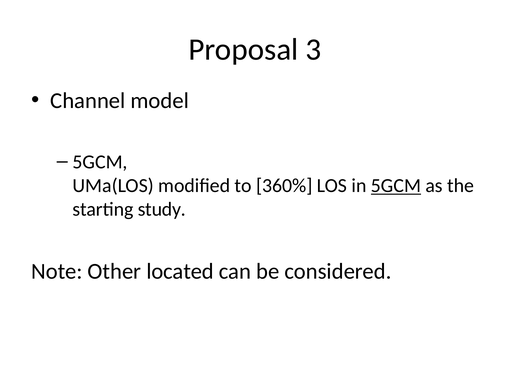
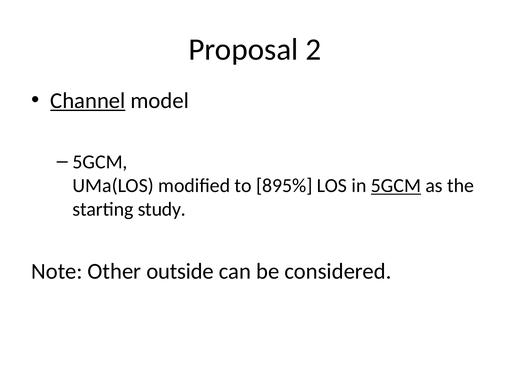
3: 3 -> 2 (313, 49)
Channel underline: none -> present (88, 101)
360%: 360% -> 895% (284, 185)
located: located -> outside (180, 271)
